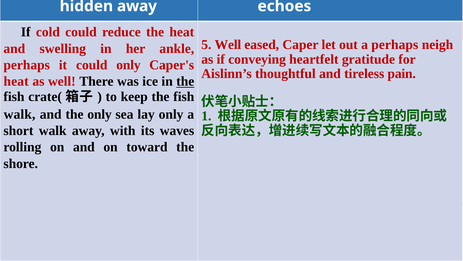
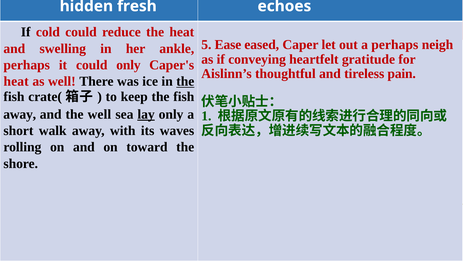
hidden away: away -> fresh (137, 6)
5 Well: Well -> Ease (228, 45)
walk: walk -> away (20, 114)
the only: only -> well (99, 114)
lay underline: none -> present (146, 114)
